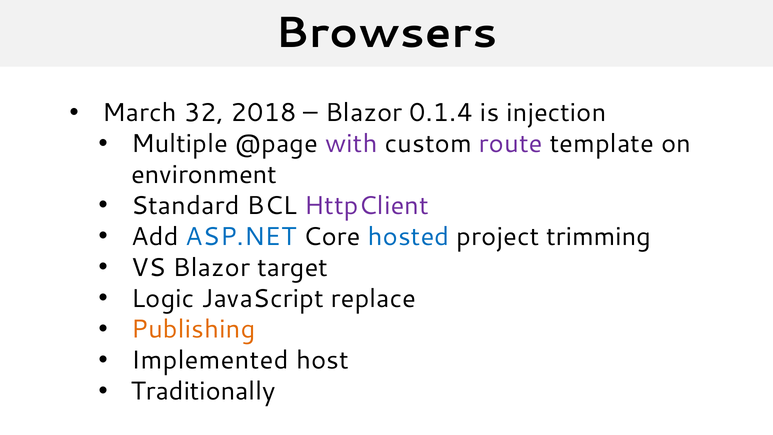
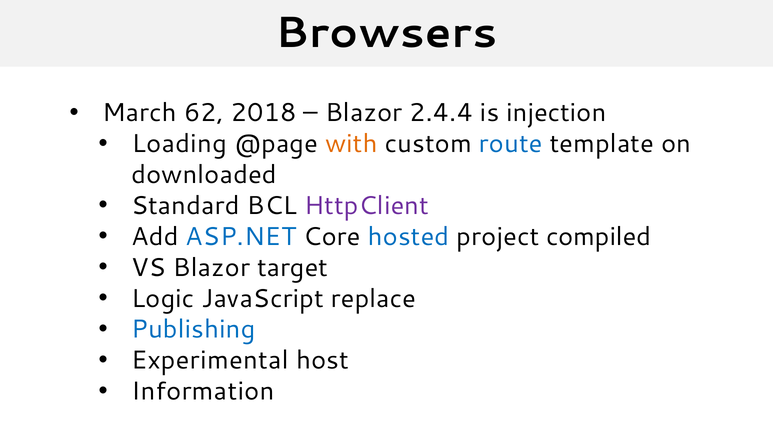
32: 32 -> 62 (204, 113)
0.1.4: 0.1.4 -> 2.4.4 (441, 113)
Multiple: Multiple -> Loading (179, 144)
with colour: purple -> orange (351, 144)
route colour: purple -> blue (511, 144)
environment: environment -> downloaded (204, 175)
trimming: trimming -> compiled (599, 237)
Publishing colour: orange -> blue (193, 329)
Implemented: Implemented -> Experimental (210, 360)
Traditionally: Traditionally -> Information (203, 391)
